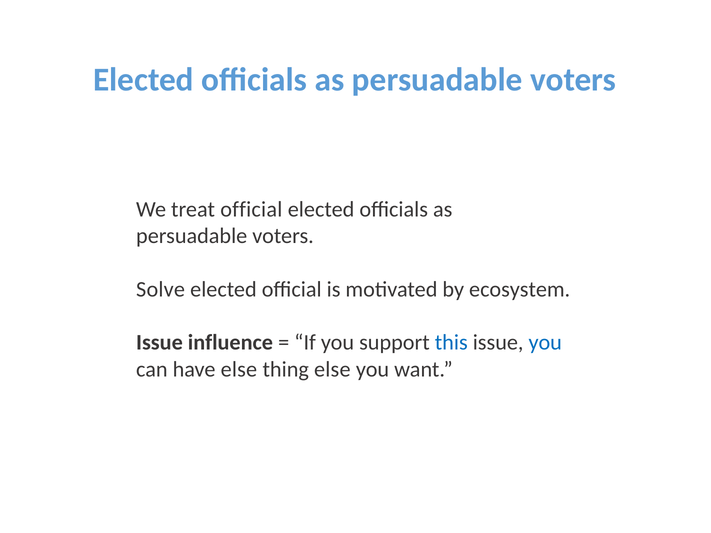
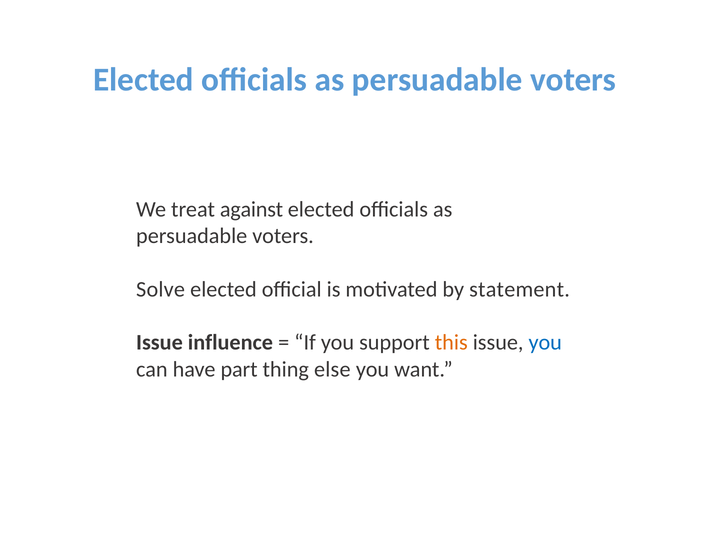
treat official: official -> against (252, 209)
ecosystem: ecosystem -> statement (520, 289)
this colour: blue -> orange (451, 343)
have else: else -> part (239, 369)
